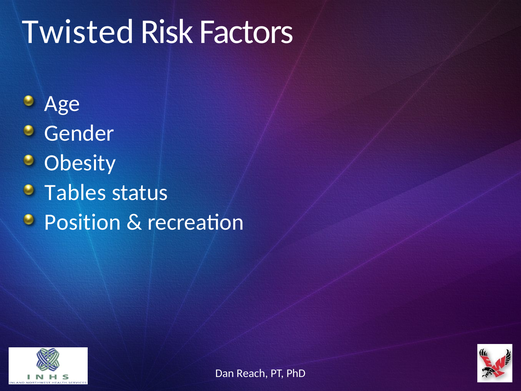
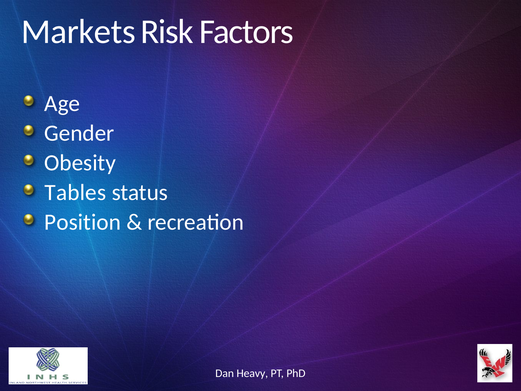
Twisted: Twisted -> Markets (78, 32)
Reach: Reach -> Heavy (252, 373)
